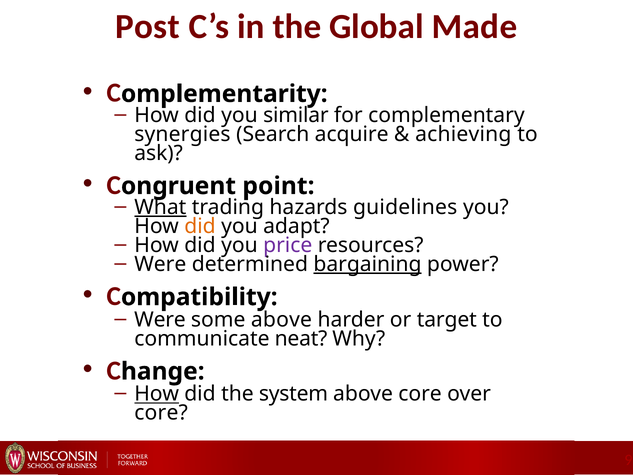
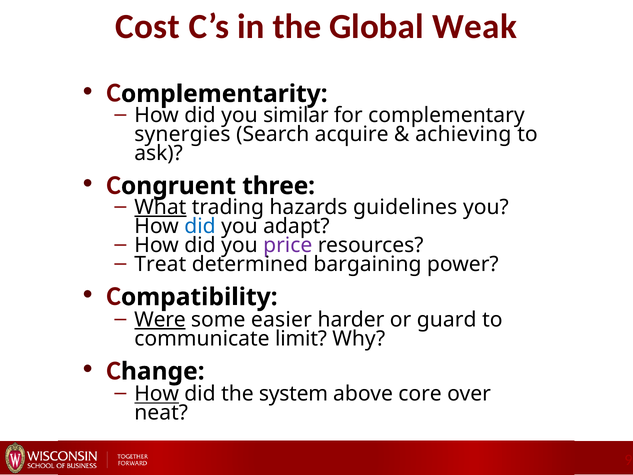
Post: Post -> Cost (148, 27)
Made: Made -> Weak (474, 27)
point: point -> three (279, 186)
did colour: orange -> blue (200, 226)
Were: Were -> Treat (160, 264)
bargaining underline: present -> none (367, 264)
Were underline: none -> present (160, 319)
some above: above -> easier (281, 319)
target: target -> guard (447, 319)
neat: neat -> limit (301, 338)
core: core -> neat (161, 413)
